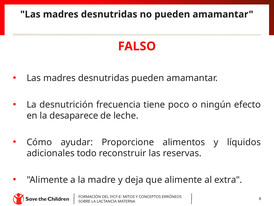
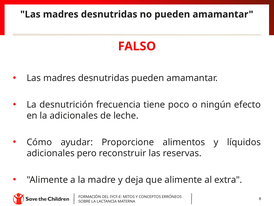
la desaparece: desaparece -> adicionales (74, 115)
todo: todo -> pero (87, 153)
